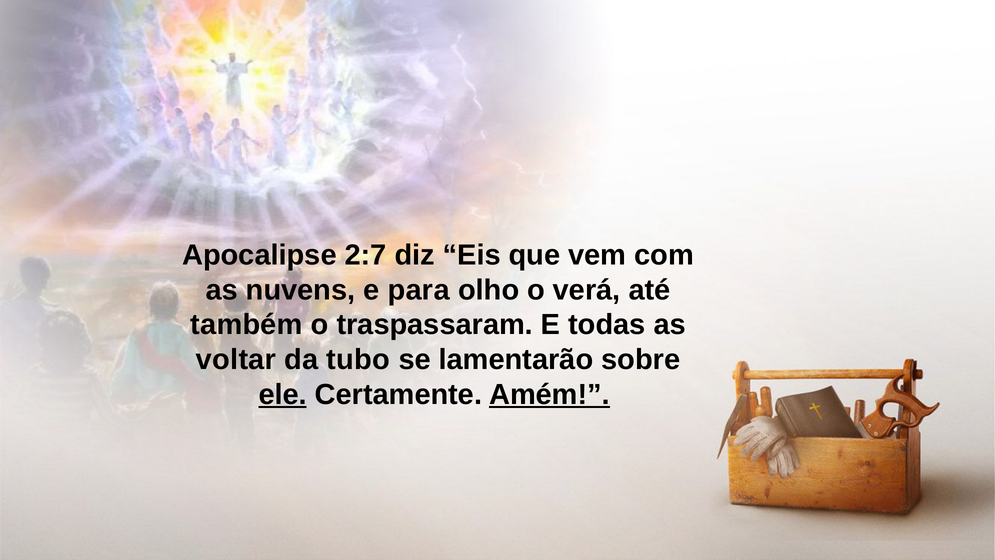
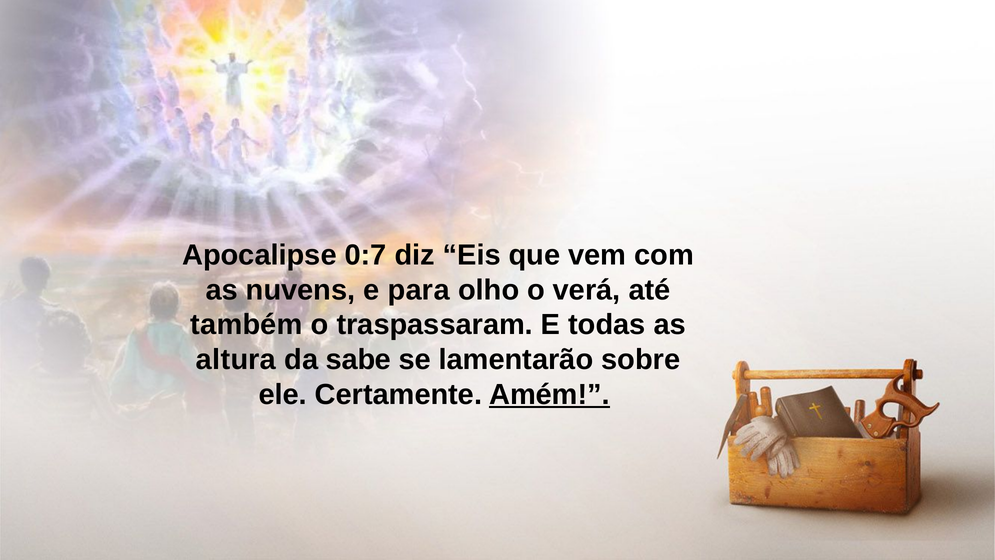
2:7: 2:7 -> 0:7 (366, 255)
voltar: voltar -> altura (236, 360)
tubo: tubo -> sabe (359, 360)
ele underline: present -> none (283, 394)
